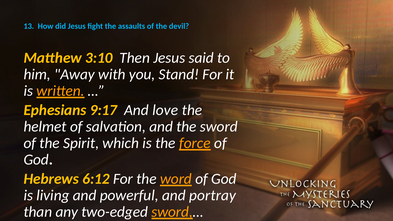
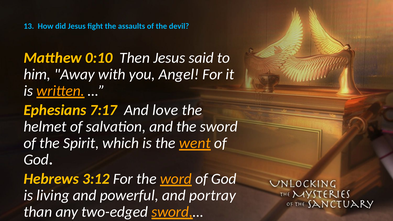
3:10: 3:10 -> 0:10 (99, 58)
Stand: Stand -> Angel (179, 74)
9:17: 9:17 -> 7:17 (104, 110)
force: force -> went (195, 143)
6:12: 6:12 -> 3:12 (96, 179)
